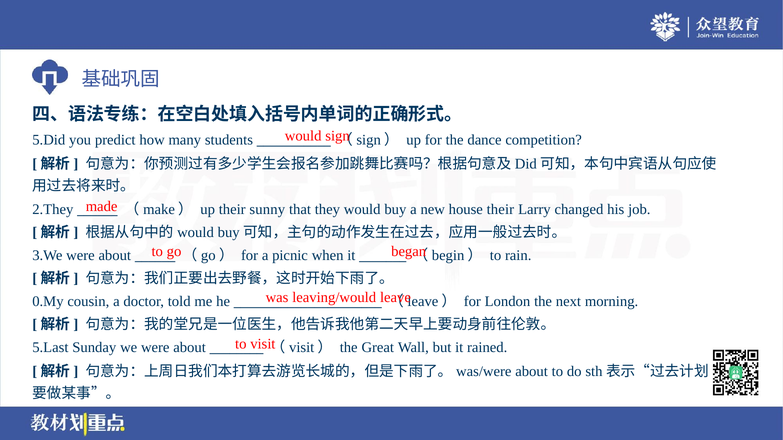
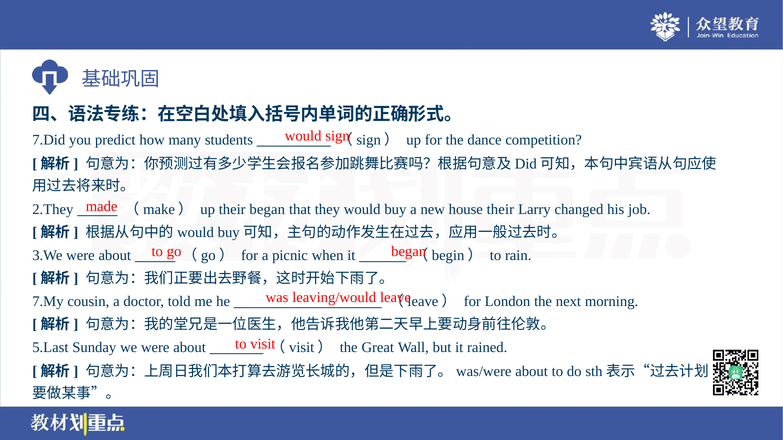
5.Did: 5.Did -> 7.Did (49, 140)
their sunny: sunny -> began (267, 210)
0.My: 0.My -> 7.My (48, 302)
